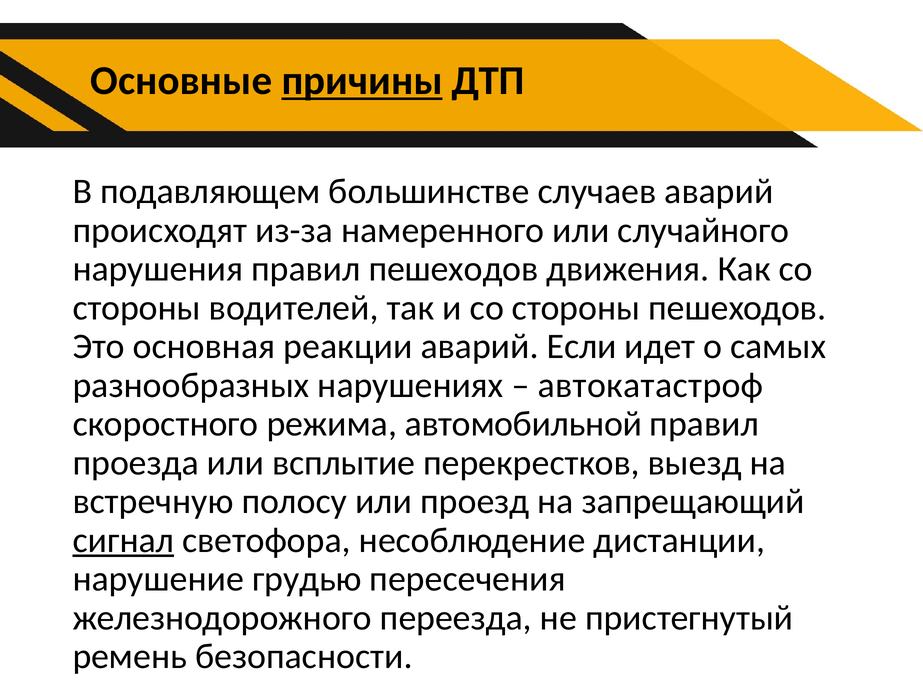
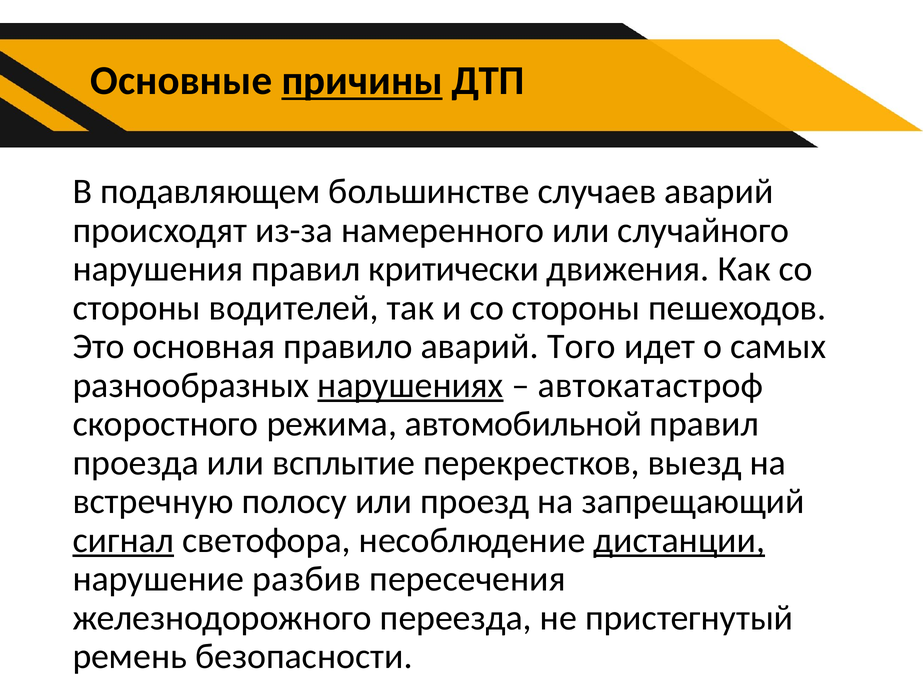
правил пешеходов: пешеходов -> критически (454, 269)
реакции: реакции -> правило (348, 347)
Если: Если -> Того (581, 347)
нарушениях underline: none -> present (410, 385)
дистанции underline: none -> present (679, 541)
грудью: грудью -> разбив (307, 579)
